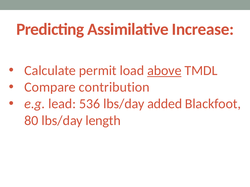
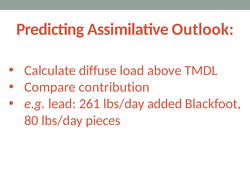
Increase: Increase -> Outlook (203, 29)
permit: permit -> diffuse (98, 71)
above underline: present -> none (164, 71)
536: 536 -> 261 (90, 104)
length: length -> pieces (103, 121)
